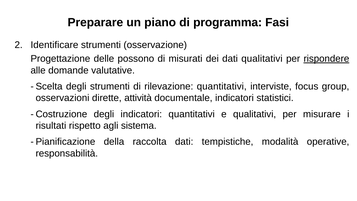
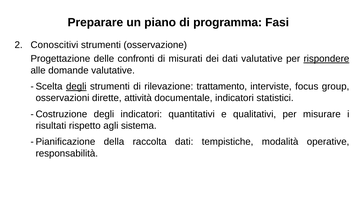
Identificare: Identificare -> Conoscitivi (54, 45)
possono: possono -> confronti (136, 59)
dati qualitativi: qualitativi -> valutative (262, 59)
degli underline: none -> present (76, 86)
rilevazione quantitativi: quantitativi -> trattamento (222, 86)
